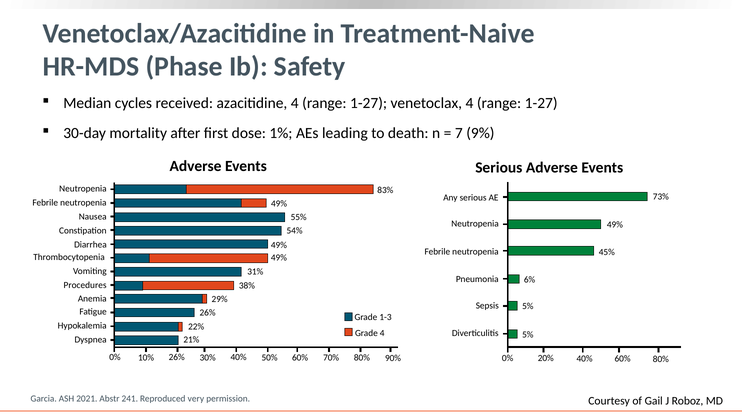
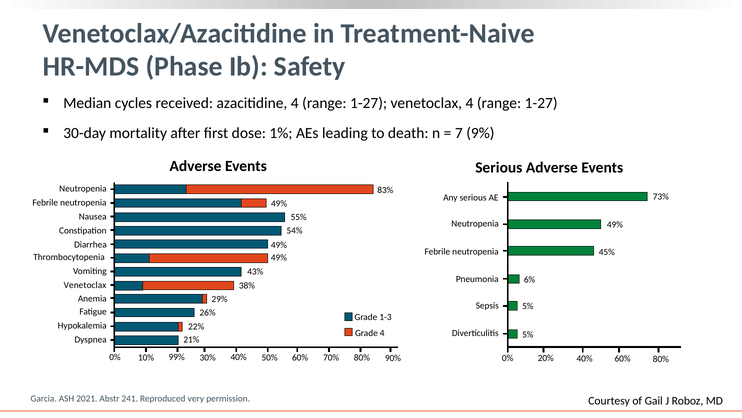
31%: 31% -> 43% (255, 271)
Procedures: Procedures -> Venetoclax (85, 285)
10% 26%: 26% -> 99% (177, 357)
